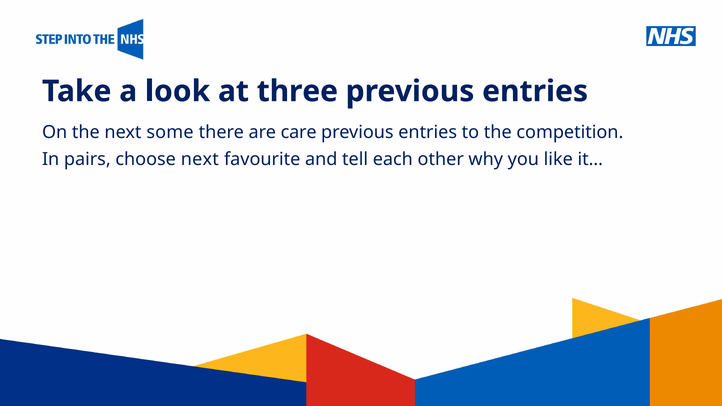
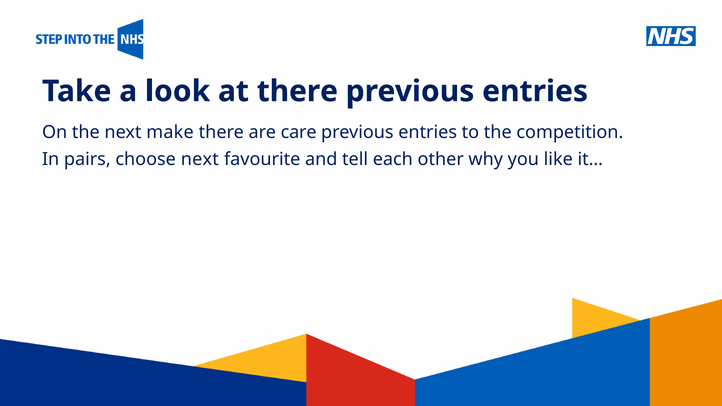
at three: three -> there (297, 91)
some: some -> make (170, 132)
